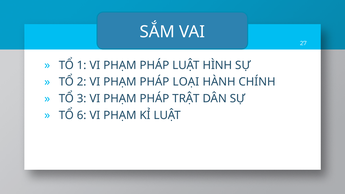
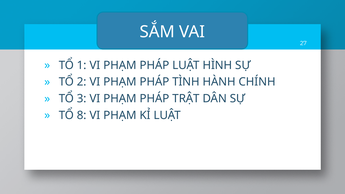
LOẠI: LOẠI -> TÌNH (186, 82)
6: 6 -> 8 (82, 115)
